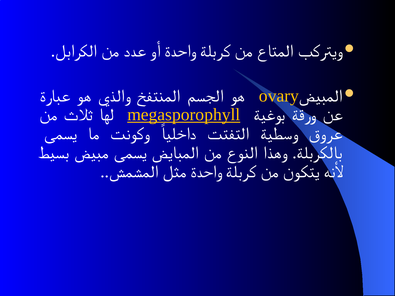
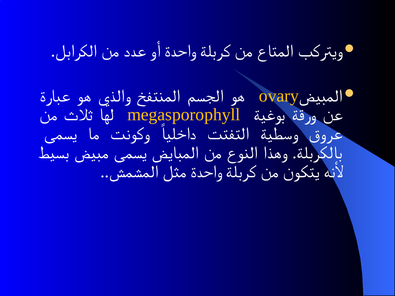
megasporophyll underline: present -> none (184, 115)
